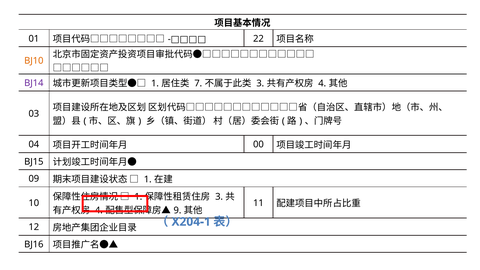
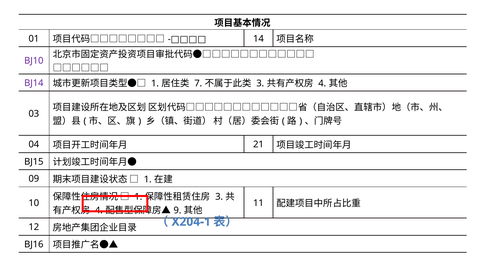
22: 22 -> 14 (258, 39)
BJ10 colour: orange -> purple (34, 61)
00: 00 -> 21 (258, 145)
